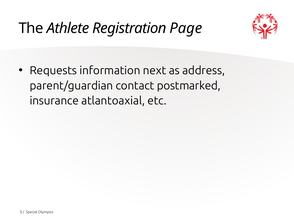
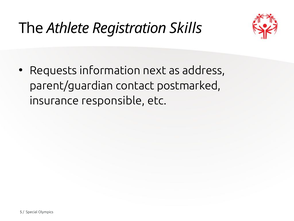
Page: Page -> Skills (186, 28)
atlantoaxial: atlantoaxial -> responsible (113, 101)
